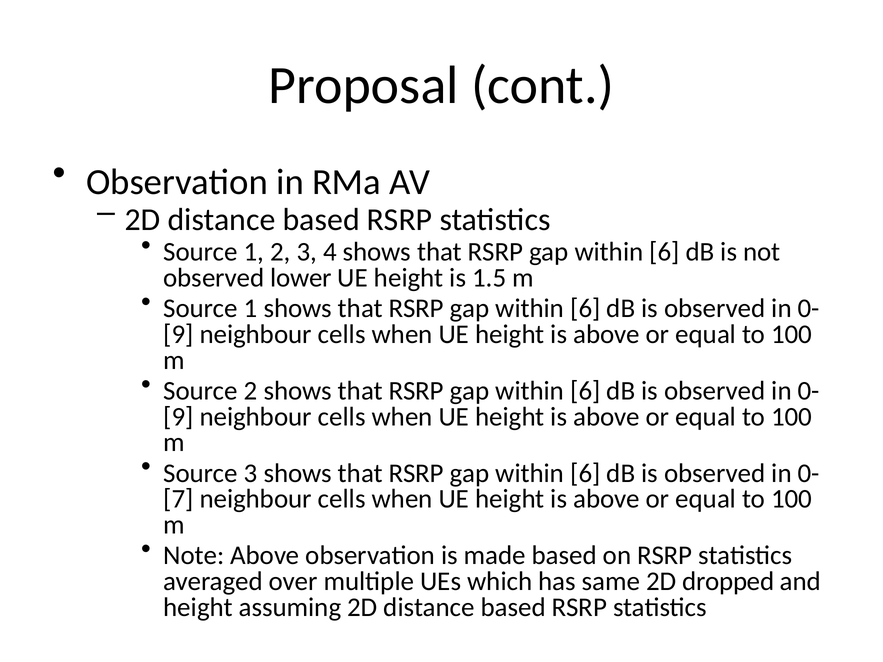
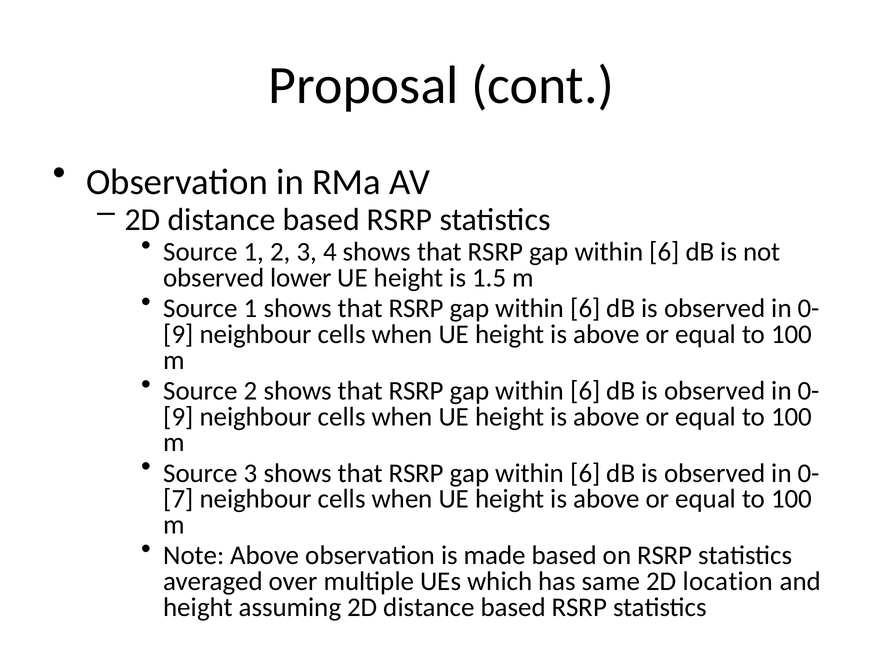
dropped: dropped -> location (728, 582)
